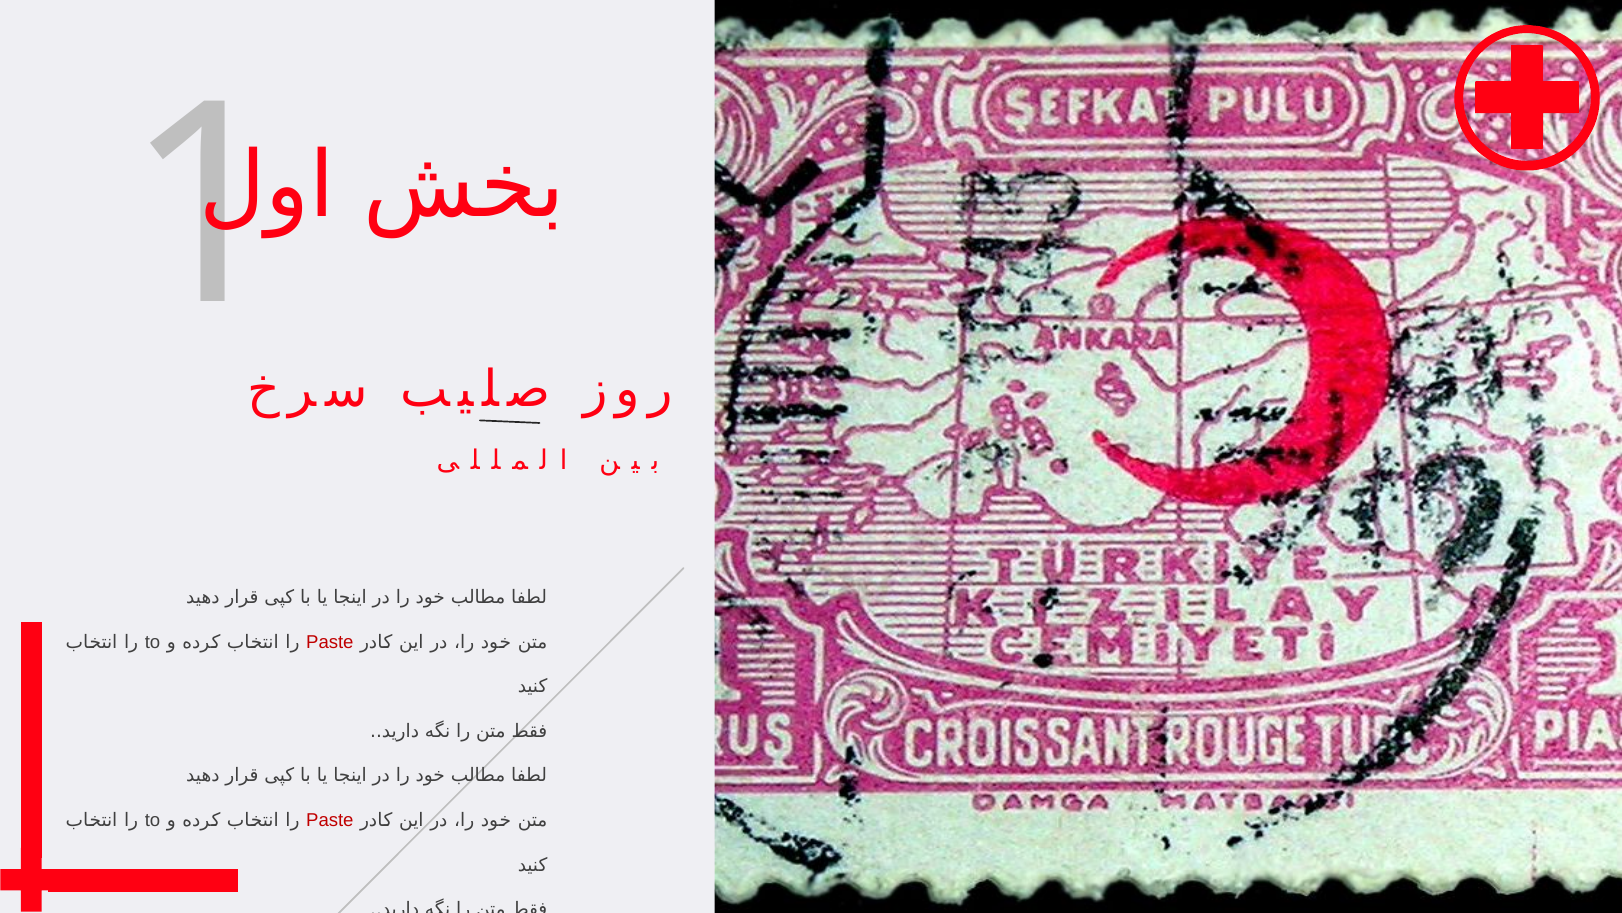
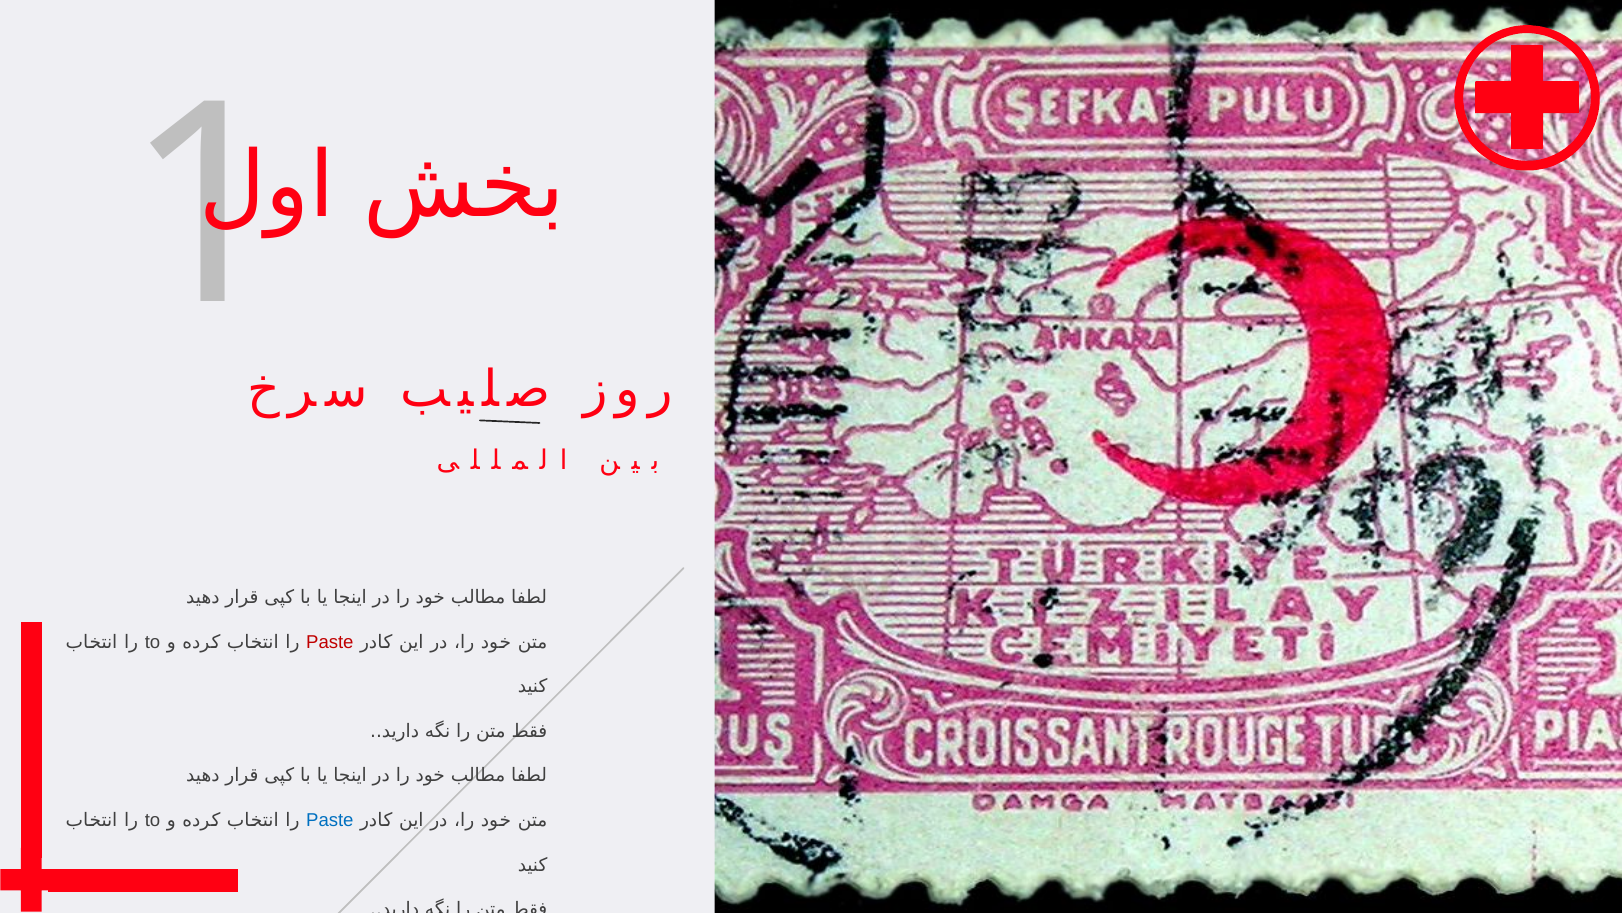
Paste colour: red -> blue (330, 820)
